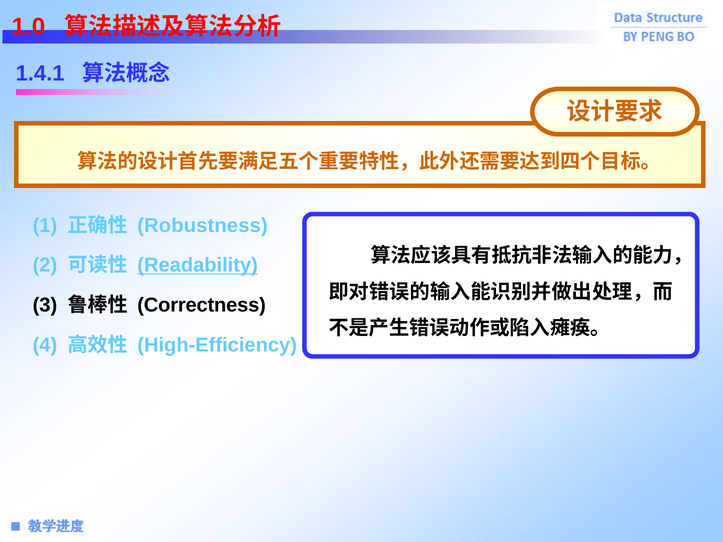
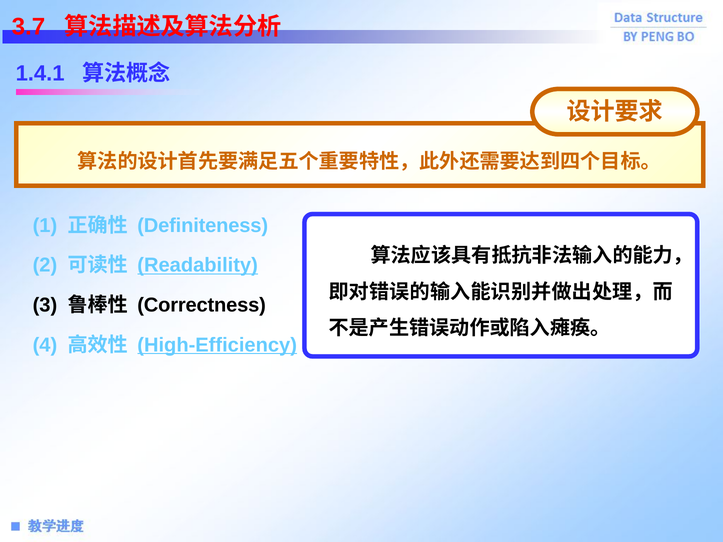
1.0: 1.0 -> 3.7 (28, 27)
Robustness: Robustness -> Definiteness (203, 226)
High-Efficiency underline: none -> present (217, 345)
